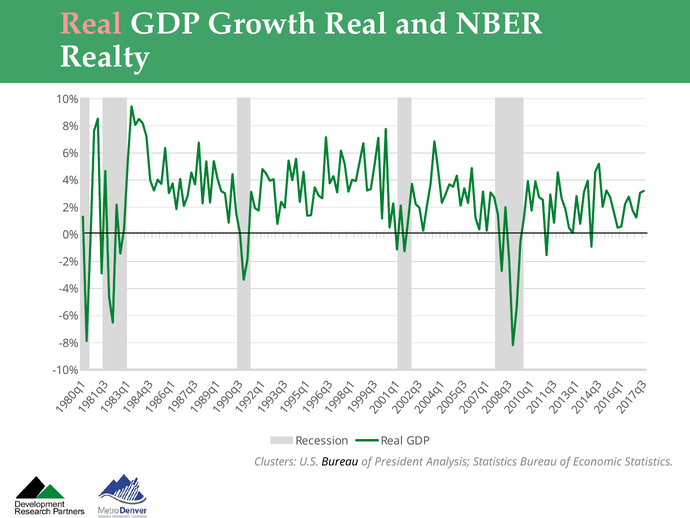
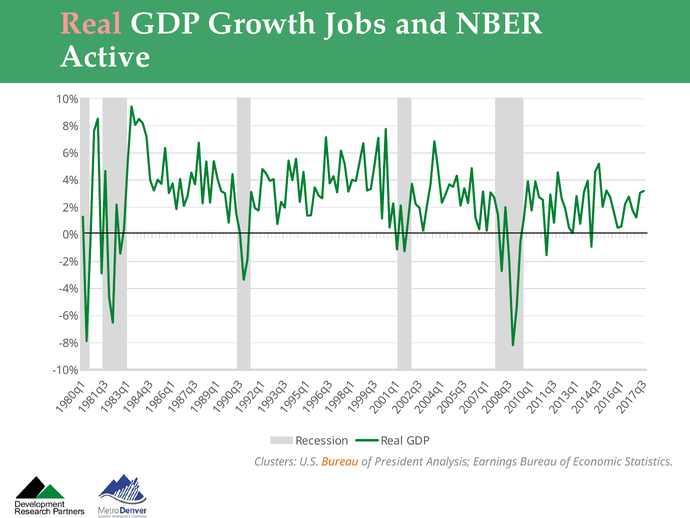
Growth Real: Real -> Jobs (356, 23)
Realty: Realty -> Active (105, 56)
Bureau colour: black -> orange (340, 462)
Analysis Statistics: Statistics -> Earnings (495, 462)
